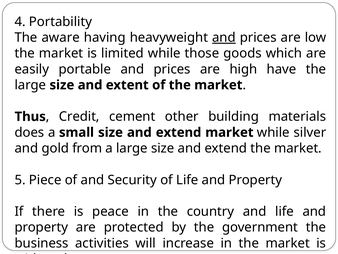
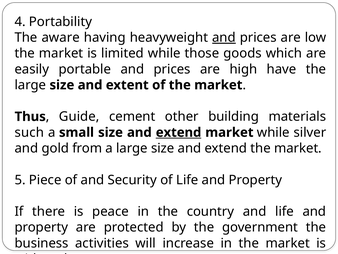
Credit: Credit -> Guide (79, 116)
does: does -> such (29, 132)
extend underline: none -> present (179, 132)
